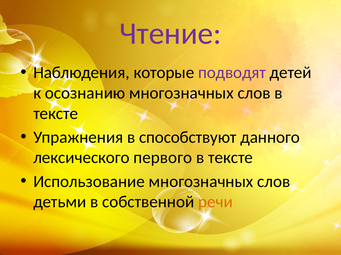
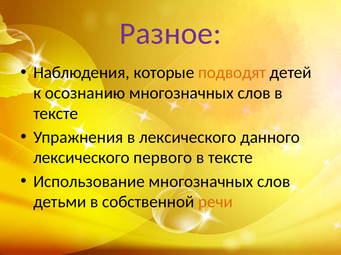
Чтение: Чтение -> Разное (170, 34)
подводят colour: purple -> orange (232, 73)
в способствуют: способствуют -> лексического (188, 138)
